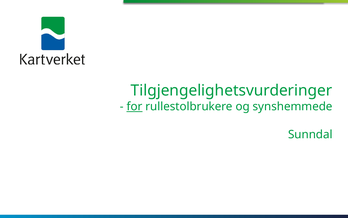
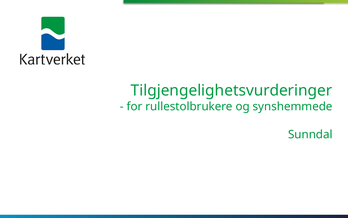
for underline: present -> none (134, 106)
